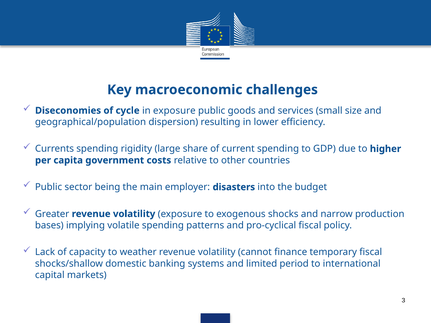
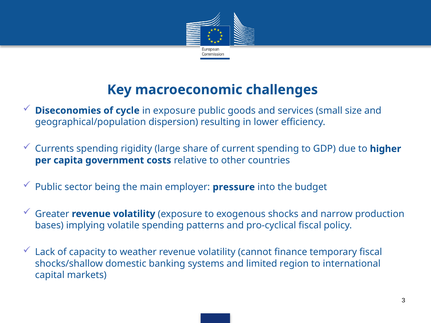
disasters: disasters -> pressure (234, 187)
period: period -> region (294, 264)
